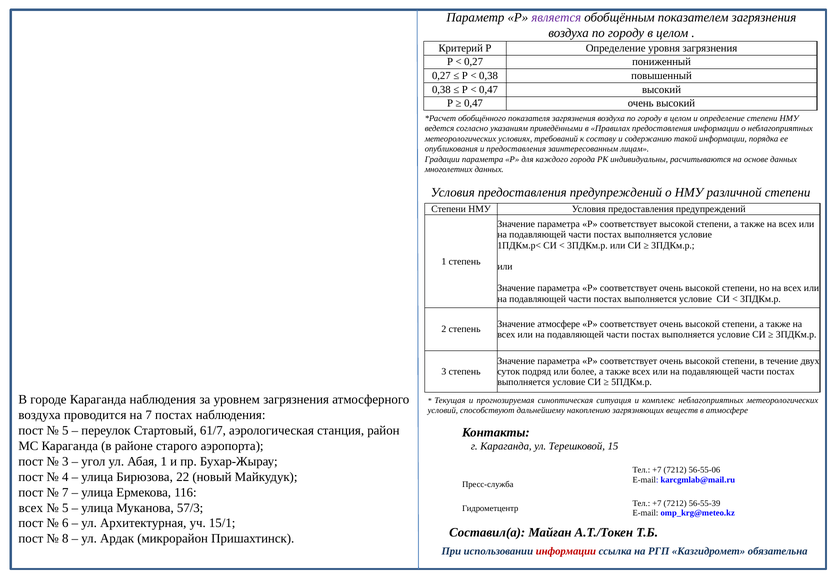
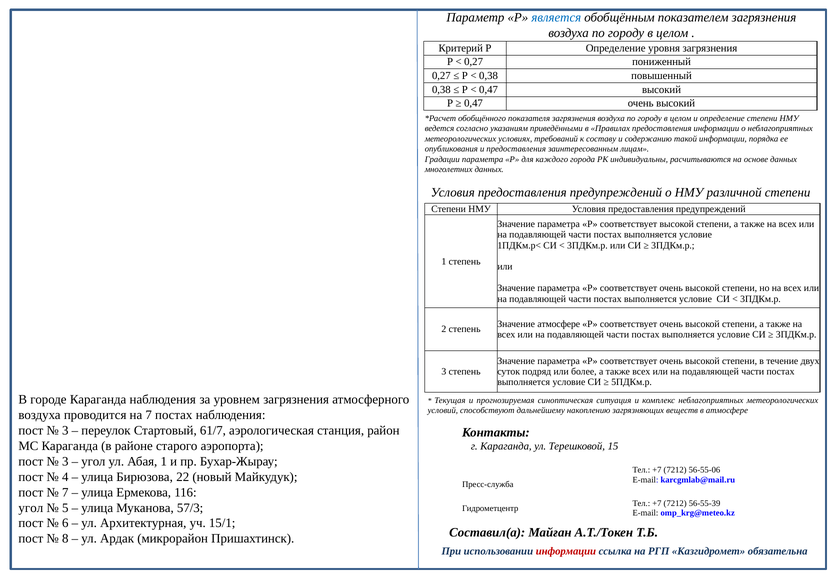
является colour: purple -> blue (556, 18)
5: 5 -> 3 (65, 431)
всех: всех -> угол (31, 508)
